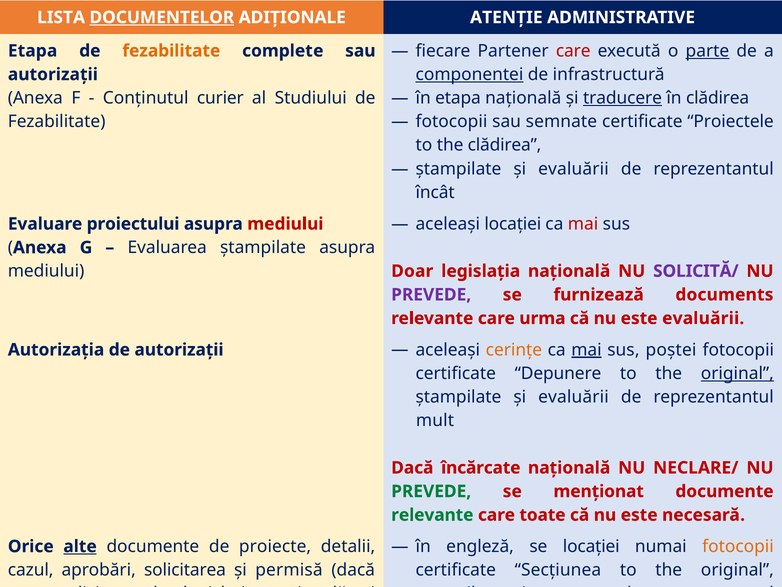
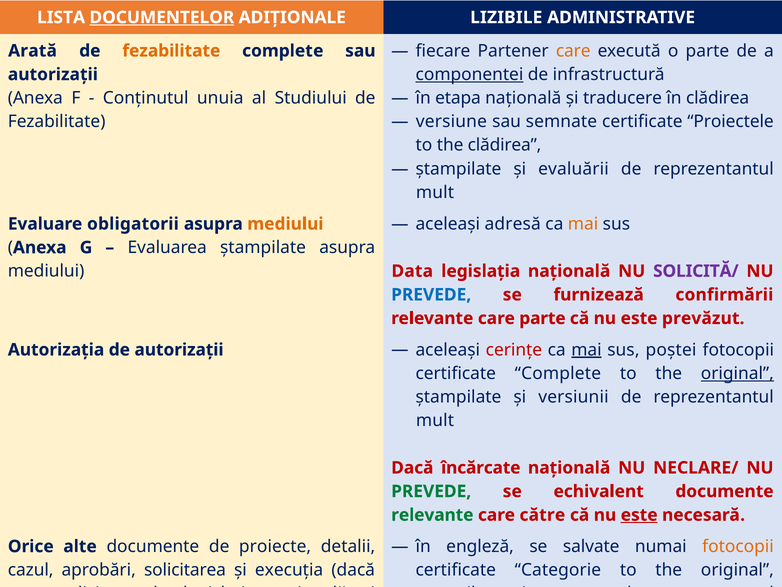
ATENȚIE: ATENȚIE -> LIZIBILE (506, 17)
care colour: red -> orange (573, 51)
parte underline: present -> none (707, 51)
Etapa: Etapa -> Arată (33, 51)
curier: curier -> unuia (220, 98)
traducere underline: present -> none (622, 98)
fotocopii: fotocopii -> versiune (451, 122)
încât: încât -> mult (435, 192)
aceleași locației: locației -> adresă (513, 224)
mai colour: red -> orange (583, 224)
Evaluare proiectului: proiectului -> obligatorii (133, 224)
mediului colour: red -> orange (285, 224)
Doar: Doar -> Data (412, 271)
PREVEDE colour: purple -> blue (431, 294)
documents: documents -> confirmării (724, 294)
care urma: urma -> parte (542, 318)
este evaluării: evaluării -> prevăzut (703, 318)
cerințe colour: orange -> red (514, 349)
certificate Depunere: Depunere -> Complete (558, 373)
evaluării: evaluării -> versiunii (573, 397)
menționat: menționat -> echivalent (599, 491)
toate: toate -> către (542, 515)
este underline: none -> present (639, 515)
se locației: locației -> salvate (591, 546)
alte underline: present -> none (80, 546)
și permisă: permisă -> execuția (289, 570)
Secțiunea: Secțiunea -> Categorie (558, 570)
